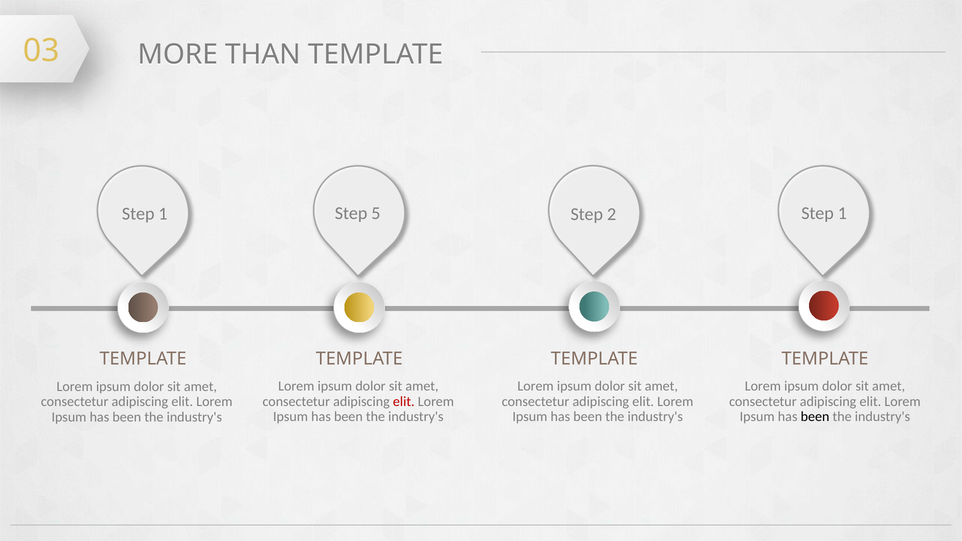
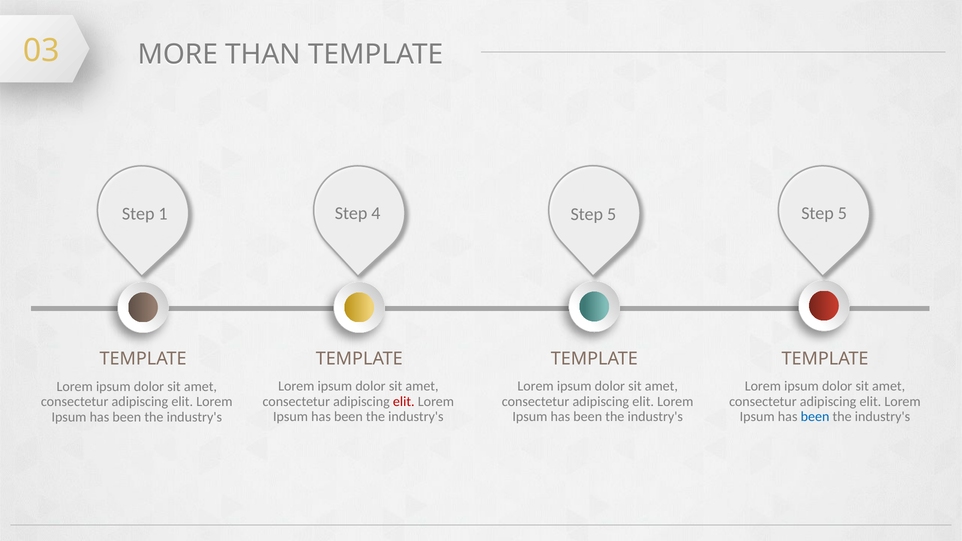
5: 5 -> 4 (376, 213)
2: 2 -> 5 (612, 214)
1: 1 -> 5 (842, 213)
been colour: black -> blue (815, 417)
